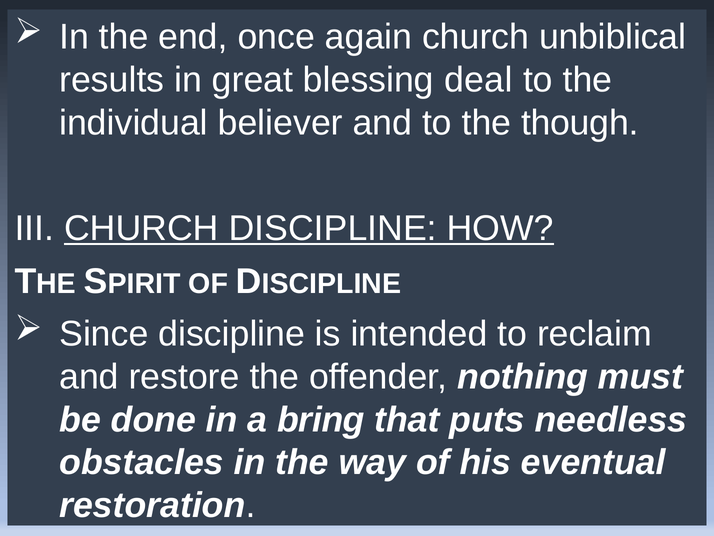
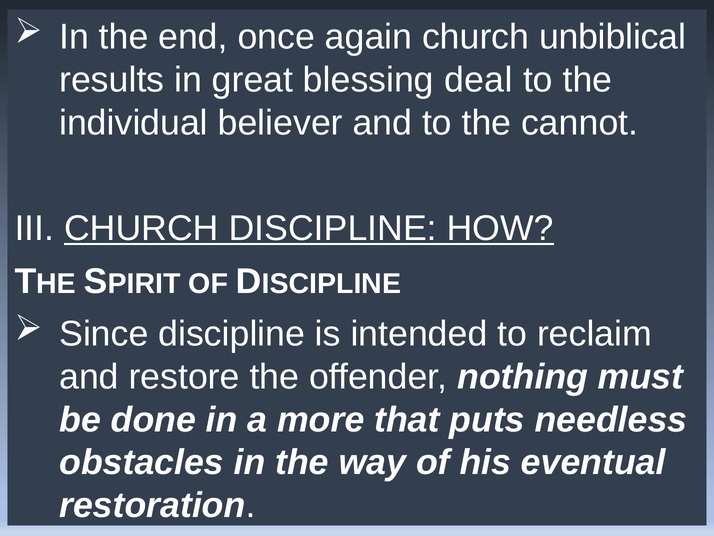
though: though -> cannot (580, 123)
bring: bring -> more (321, 419)
